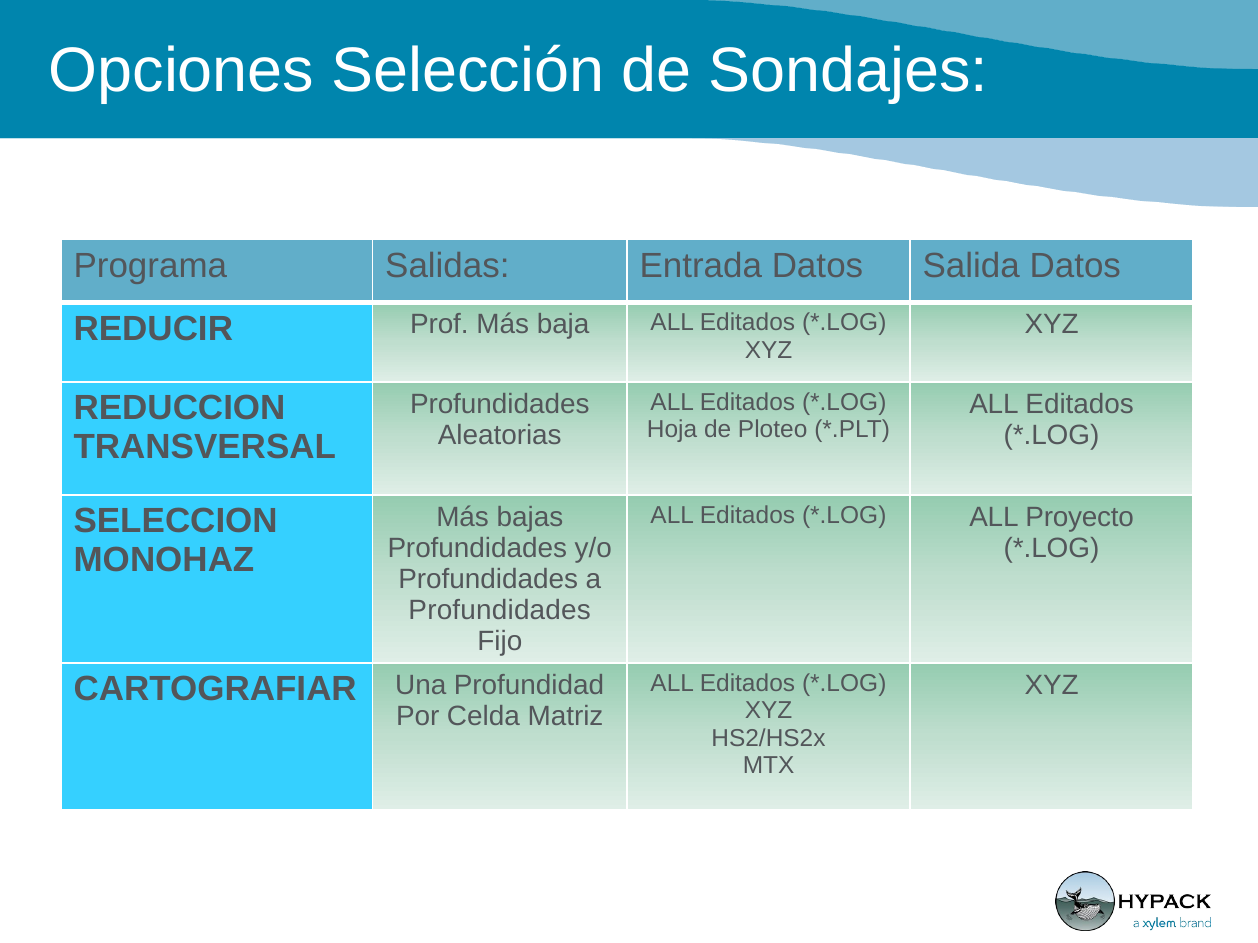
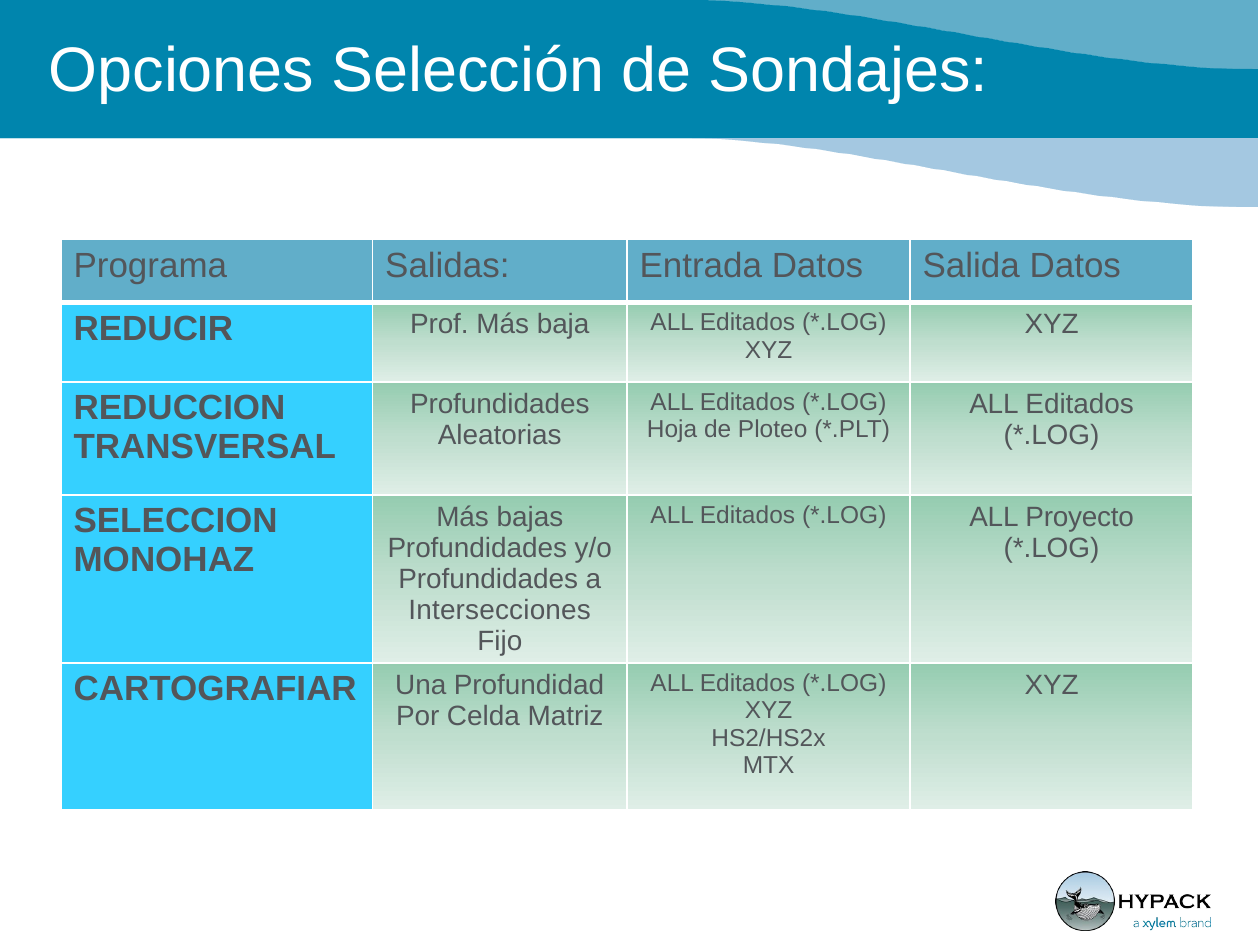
Profundidades: Profundidades -> Intersecciones (500, 611)
